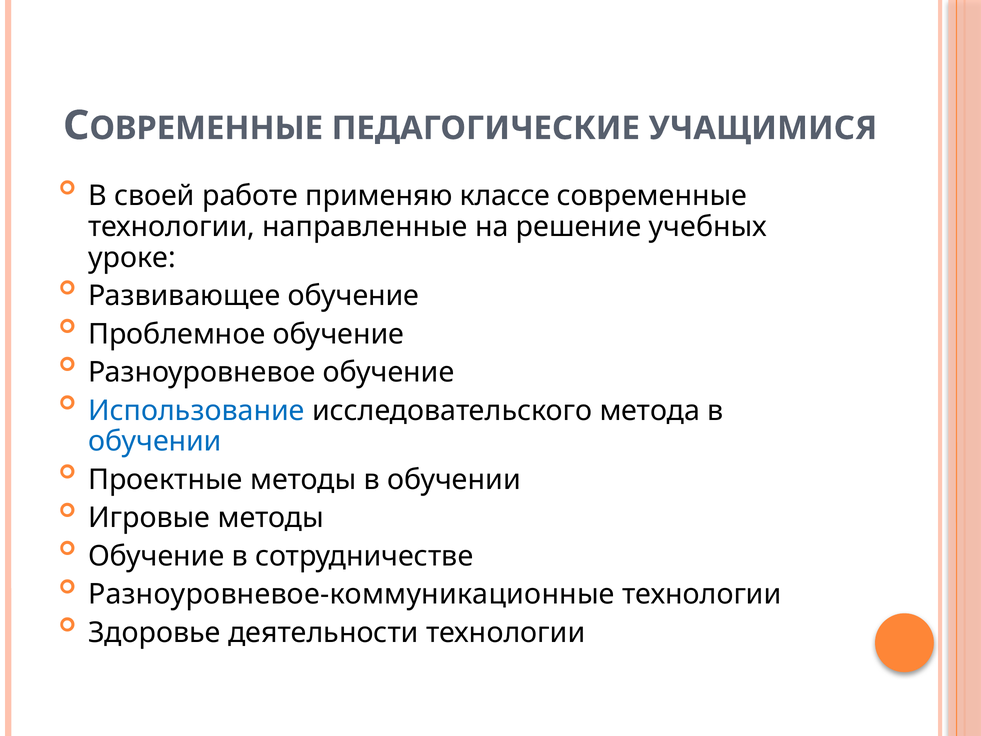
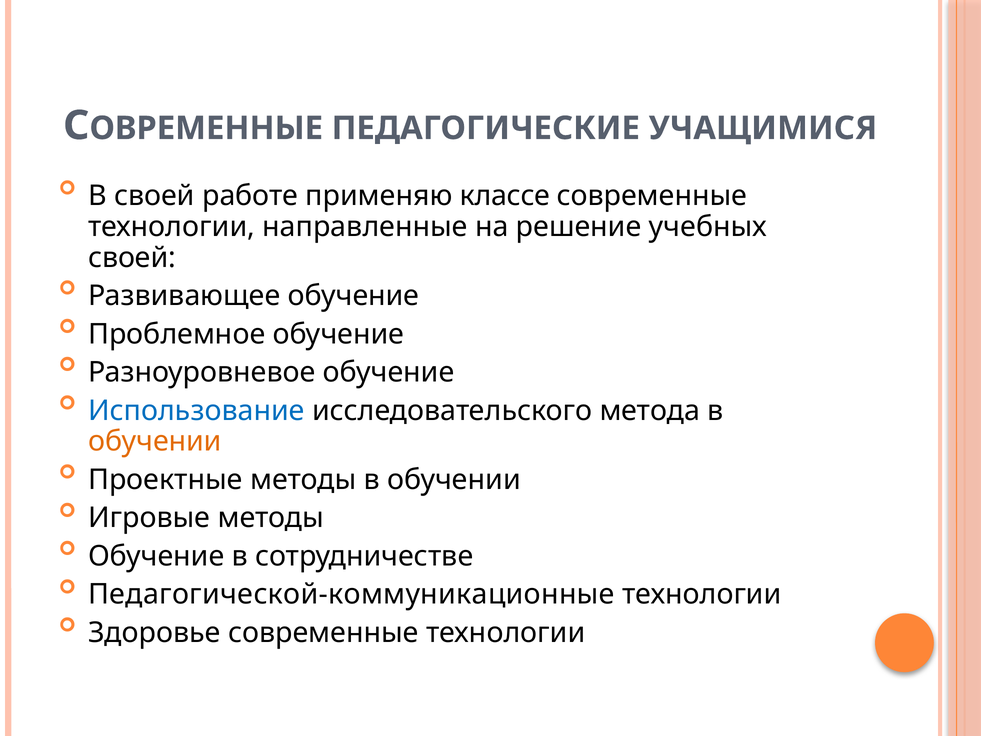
уроке: уроке -> своей (132, 257)
обучении colour: blue -> orange (155, 441)
Разноуровневое-коммуникационные: Разноуровневое-коммуникационные -> Педагогической-коммуникационные (351, 594)
Здоровье деятельности: деятельности -> современные (323, 632)
